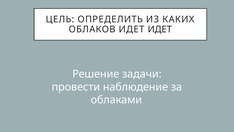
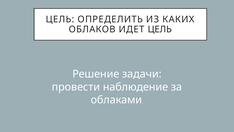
ИДЕТ ИДЕТ: ИДЕТ -> ЦЕЛЬ (160, 29)
